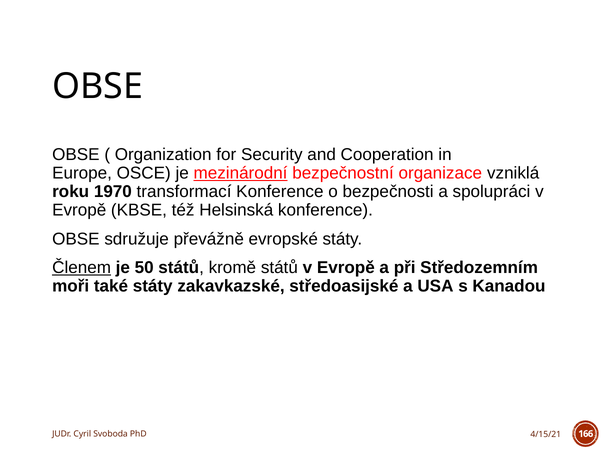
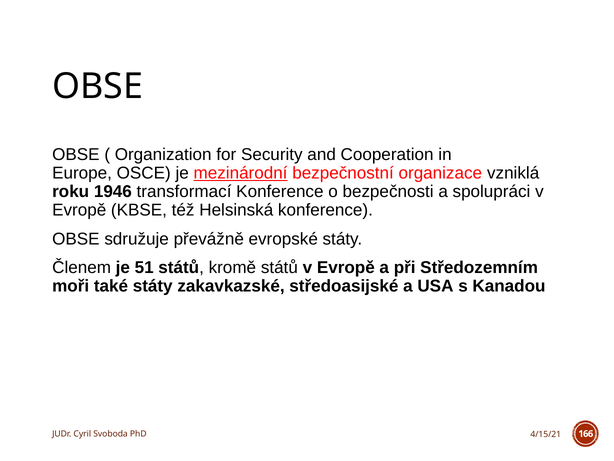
1970: 1970 -> 1946 (113, 192)
Členem underline: present -> none (82, 267)
50: 50 -> 51 (144, 267)
